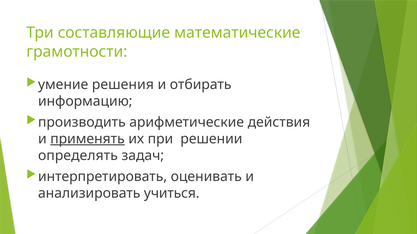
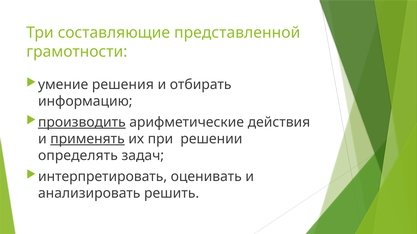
математические: математические -> представленной (237, 33)
производить underline: none -> present (82, 123)
учиться: учиться -> решить (172, 194)
